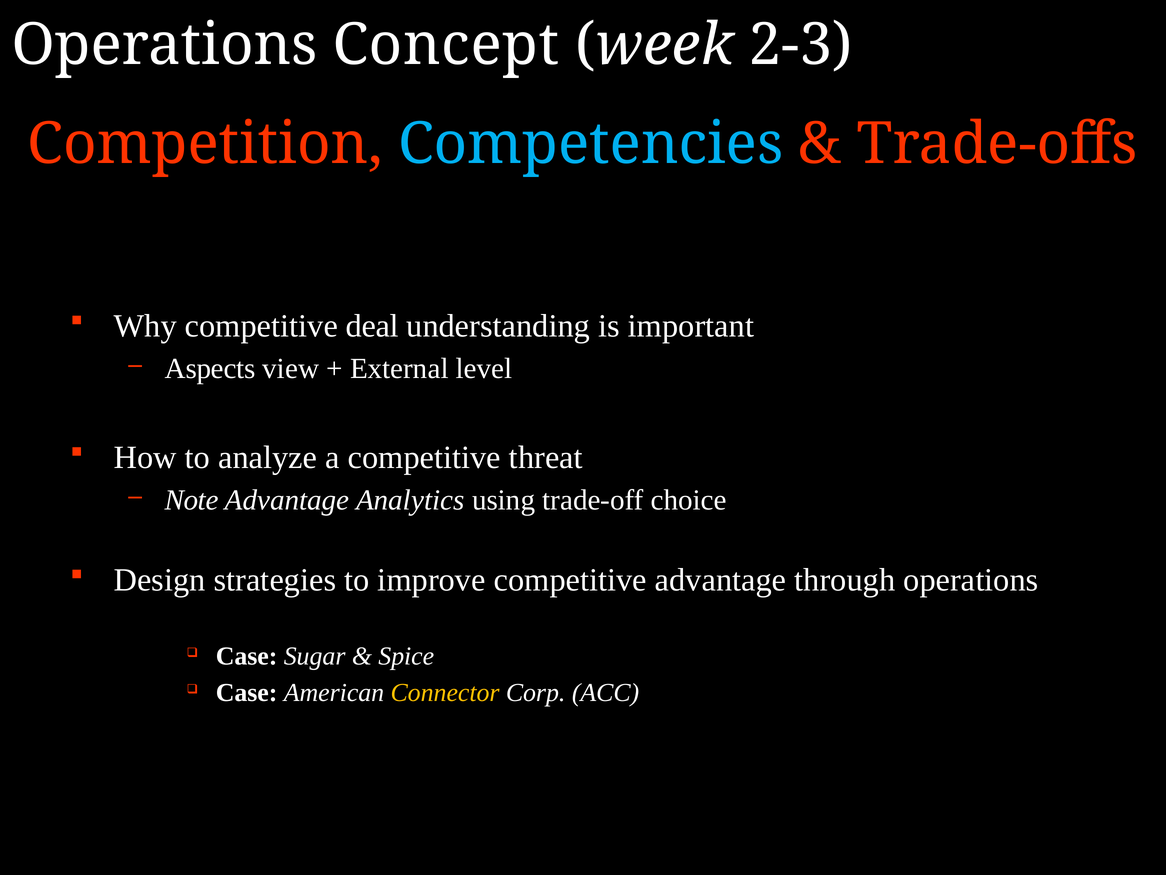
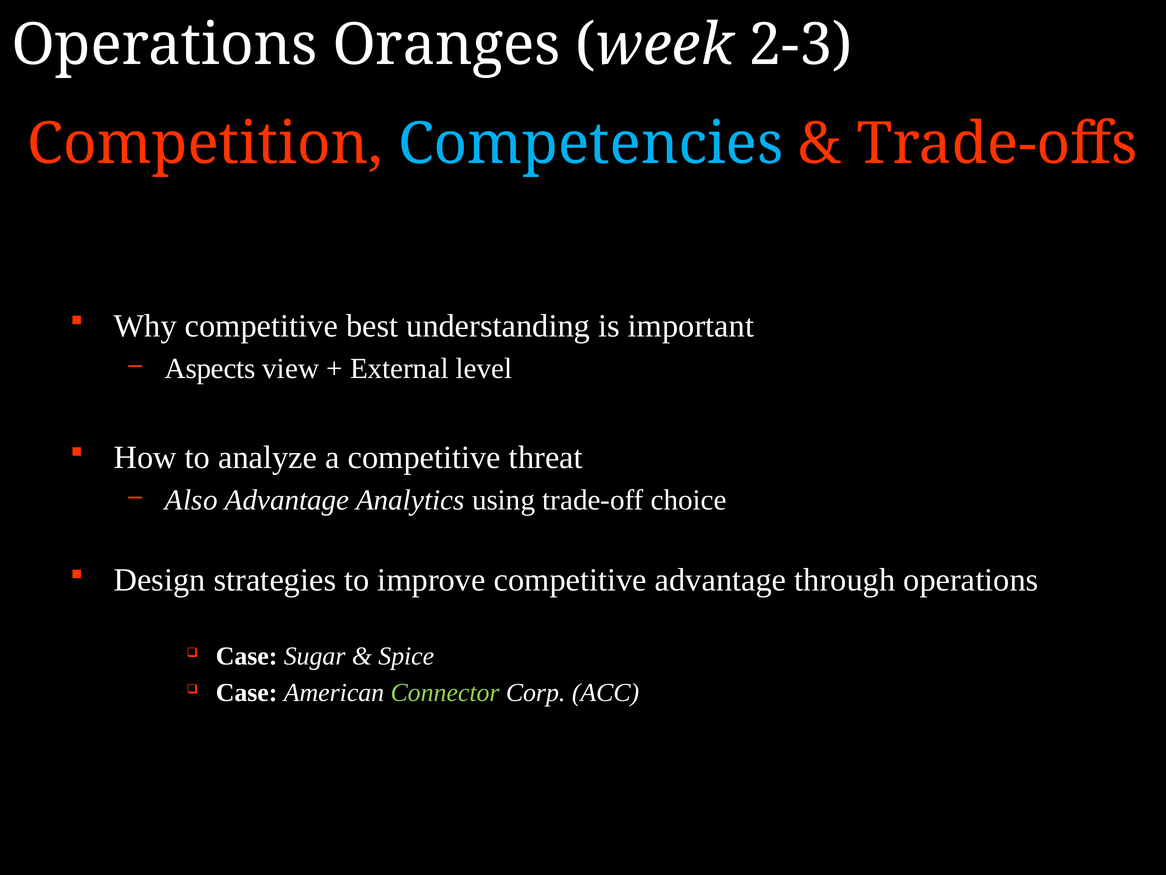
Concept: Concept -> Oranges (446, 45)
deal: deal -> best (372, 326)
Note: Note -> Also (191, 500)
Connector colour: yellow -> light green (445, 692)
